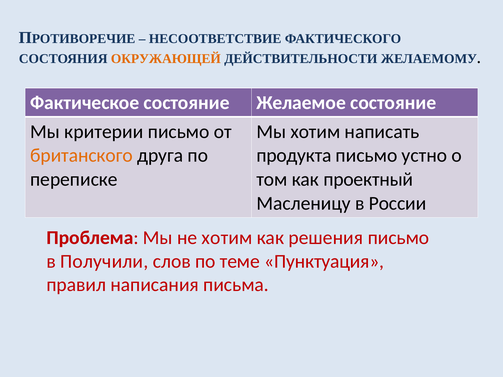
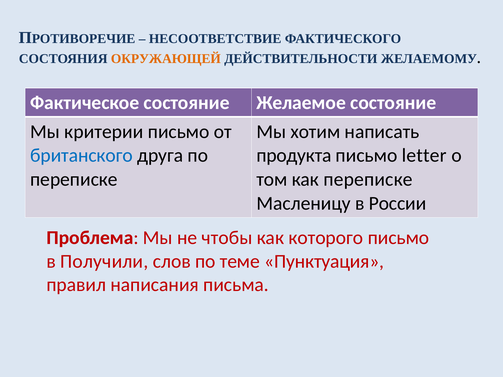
британского colour: orange -> blue (82, 156)
устно: устно -> letter (424, 156)
как проектный: проектный -> переписке (368, 179)
не хотим: хотим -> чтобы (227, 238)
решения: решения -> которого (326, 238)
